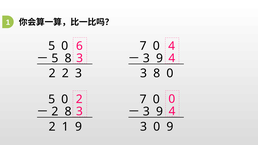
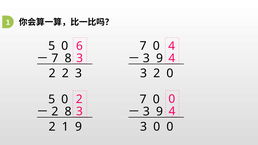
5: 5 -> 7 (55, 58)
8: 8 -> 2 (157, 73)
0 9: 9 -> 0 (170, 127)
